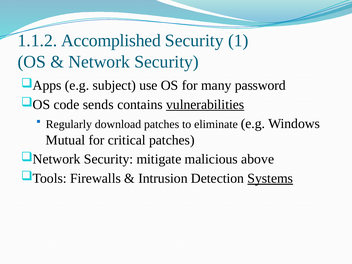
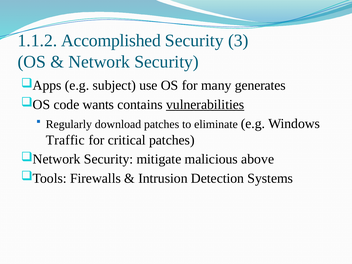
1: 1 -> 3 (238, 41)
password: password -> generates (260, 85)
sends: sends -> wants (98, 105)
Mutual: Mutual -> Traffic (65, 140)
Systems underline: present -> none (270, 178)
